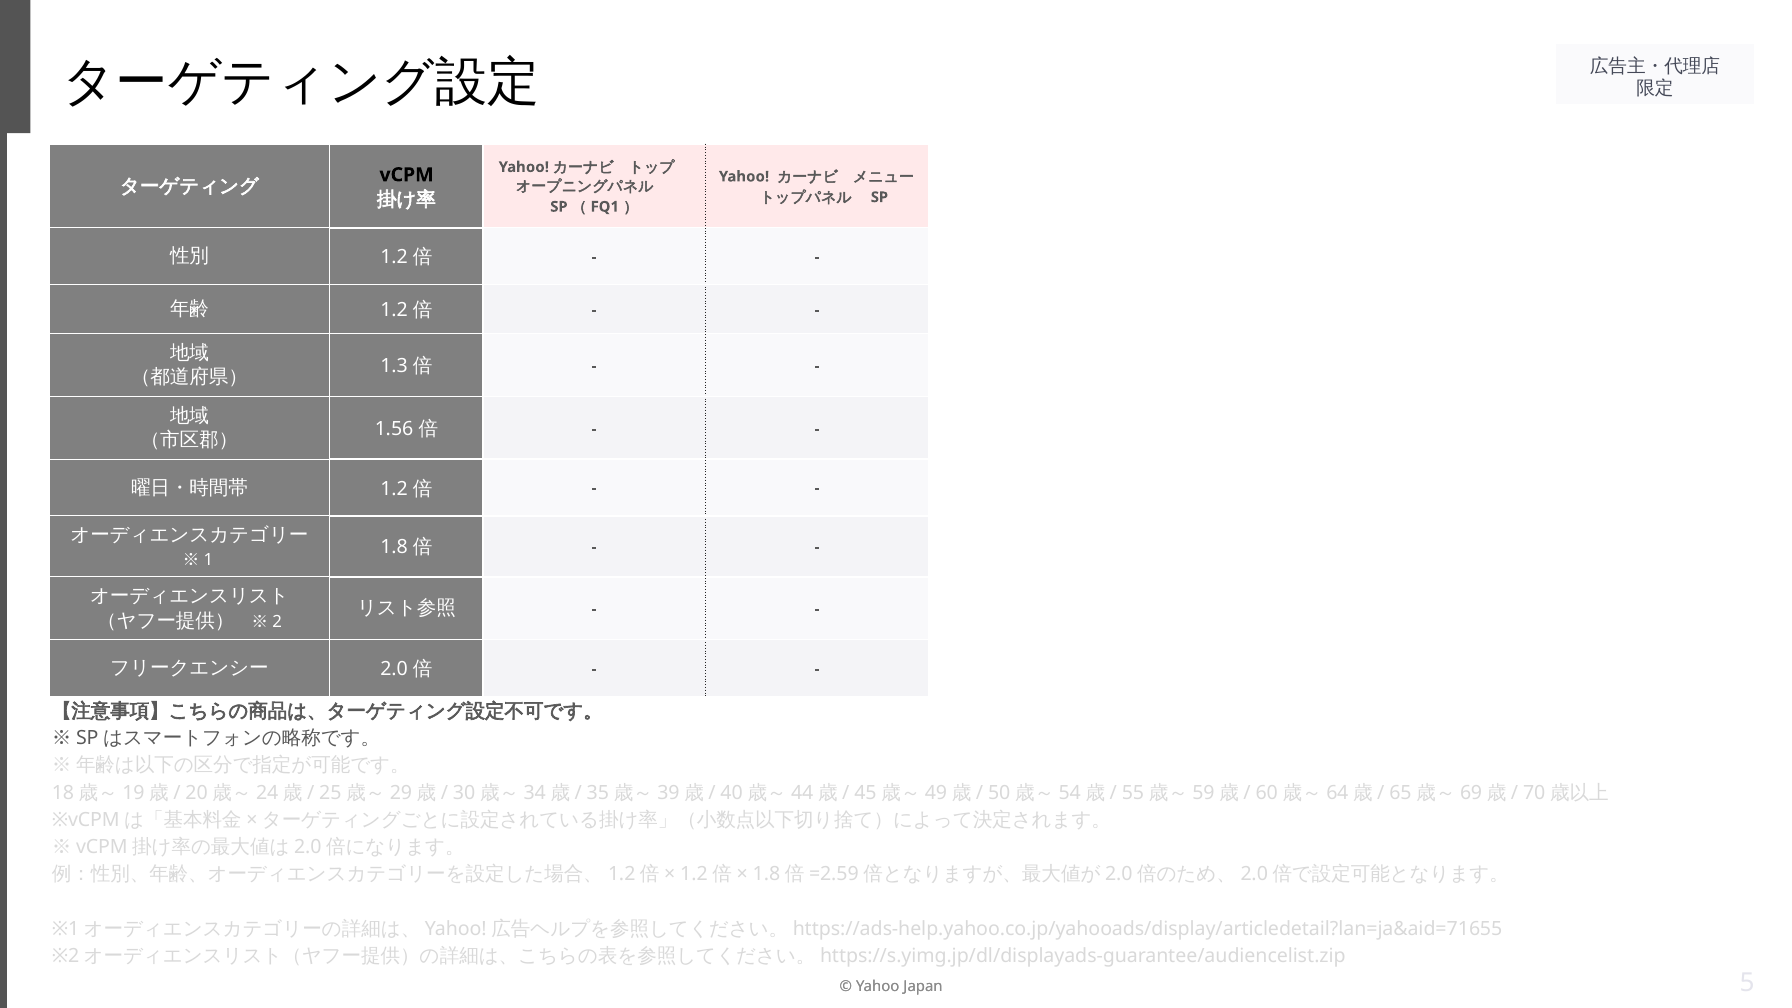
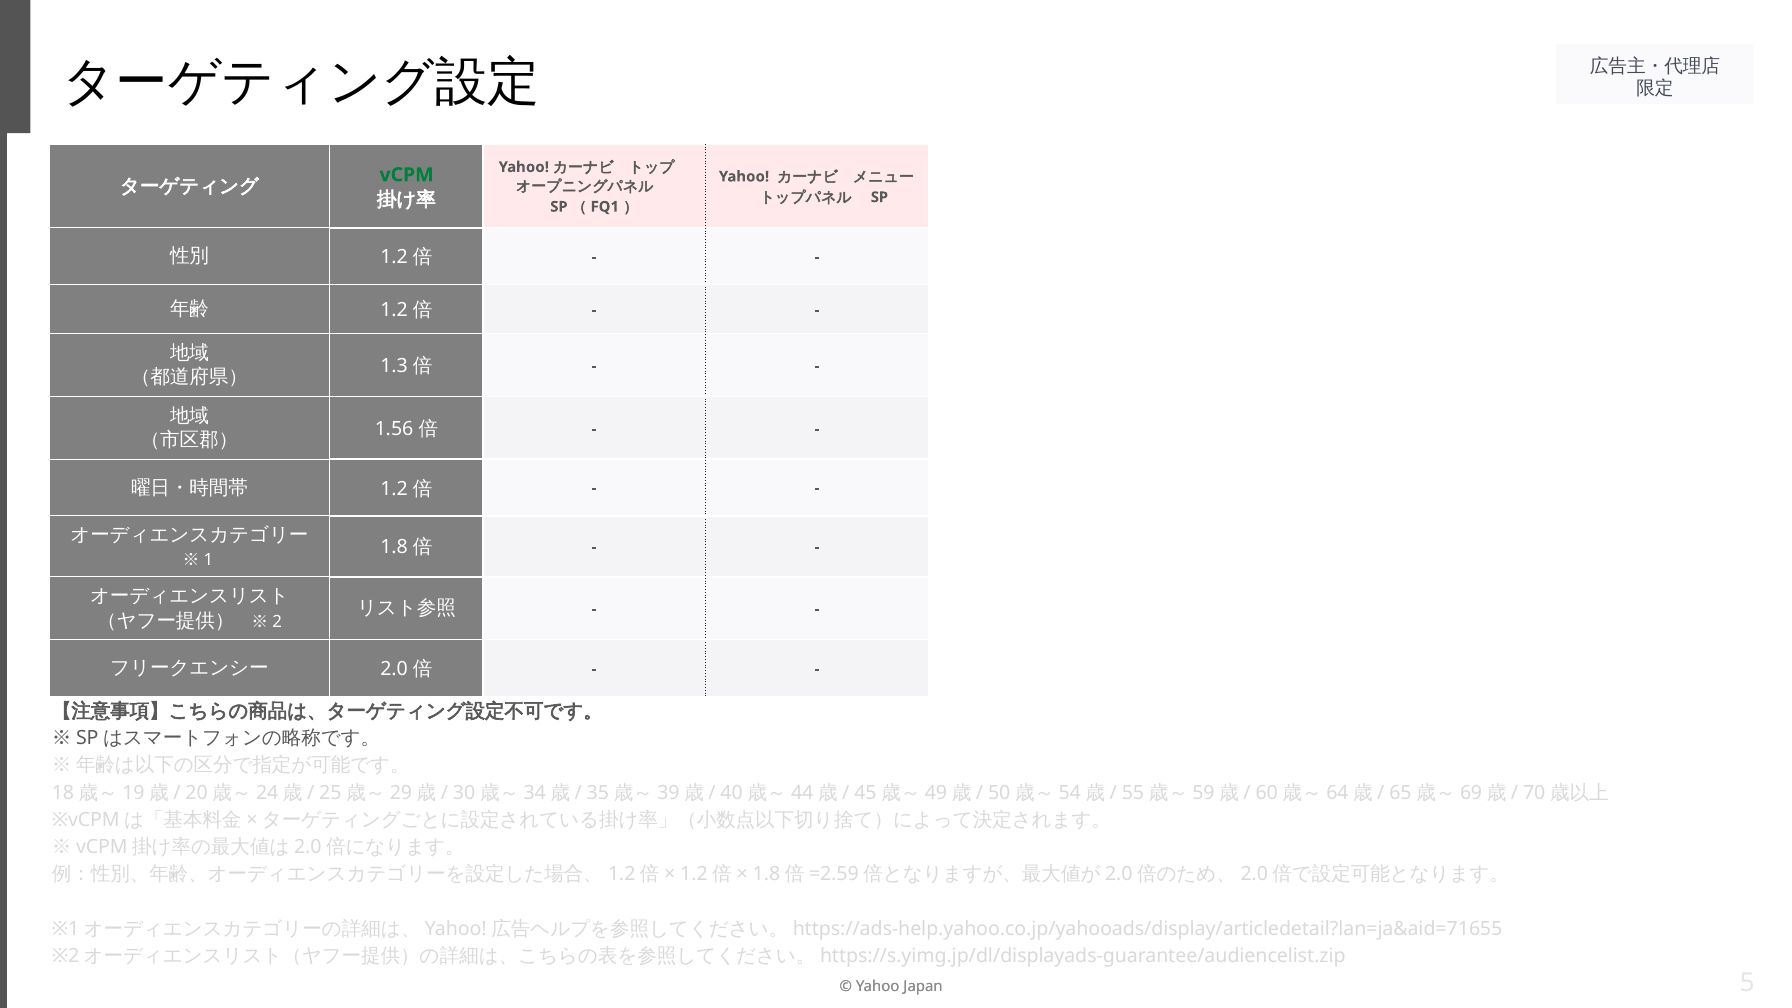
vCPM colour: black -> green (406, 175)
